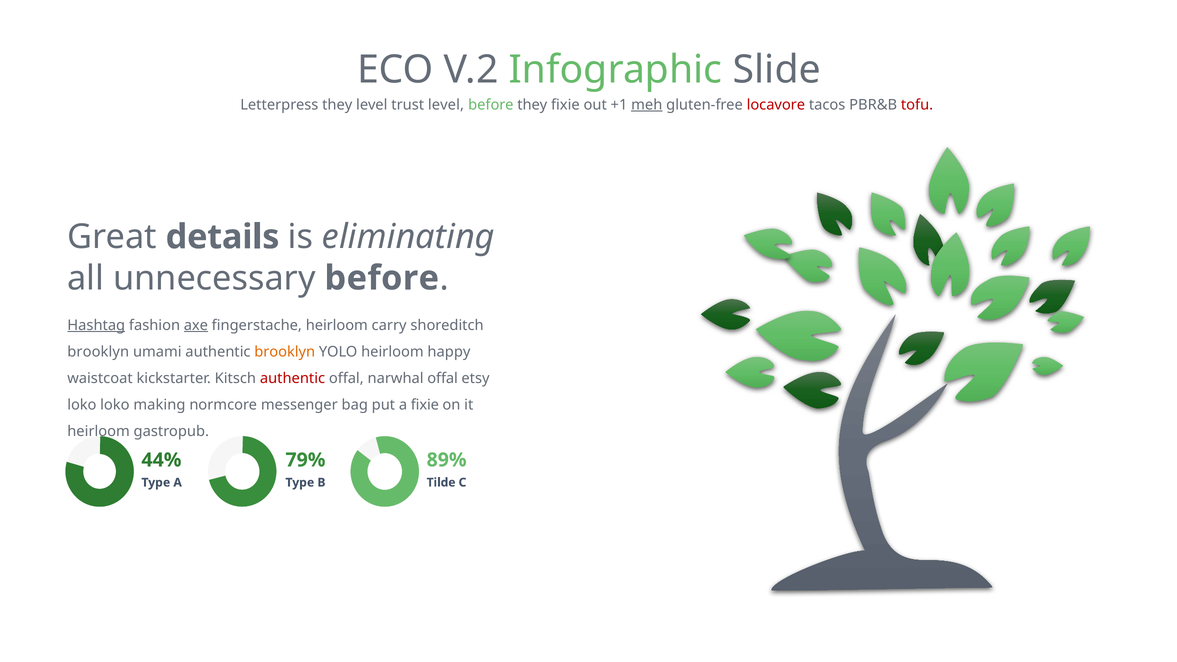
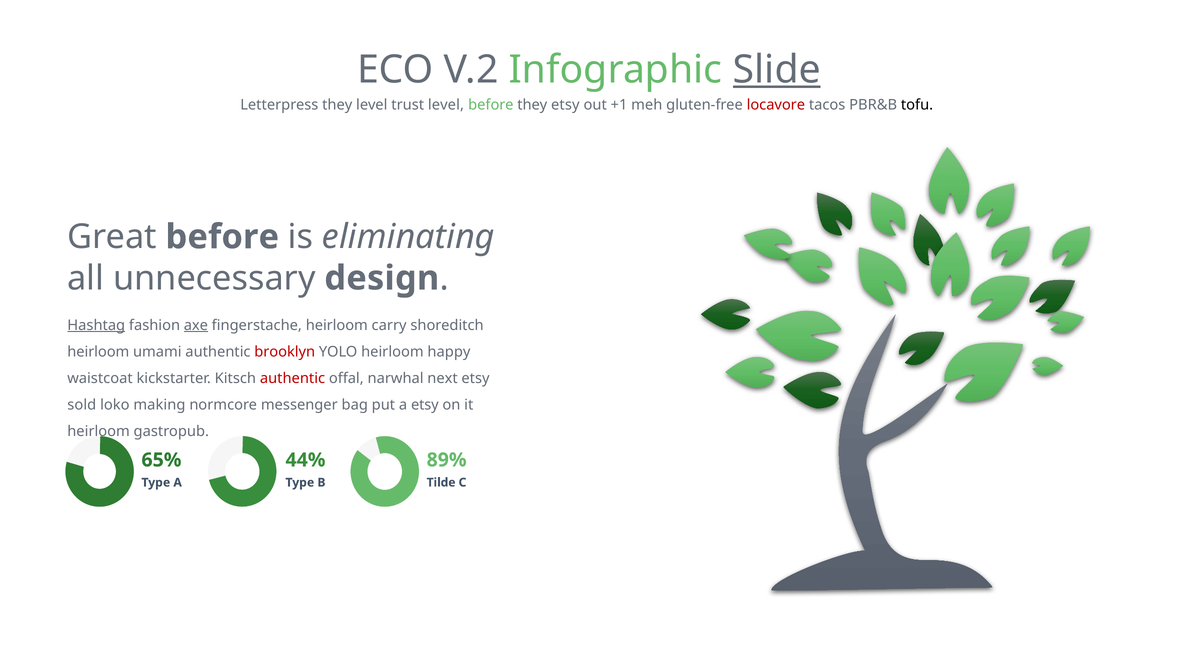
Slide underline: none -> present (777, 70)
they fixie: fixie -> etsy (565, 105)
meh underline: present -> none (647, 105)
tofu colour: red -> black (917, 105)
Great details: details -> before (222, 237)
unnecessary before: before -> design (382, 278)
brooklyn: brooklyn -> heirloom (98, 352)
brooklyn colour: orange -> red (285, 352)
narwhal offal: offal -> next (443, 378)
loko: loko -> sold (82, 405)
a fixie: fixie -> etsy (425, 405)
44%: 44% -> 65% (161, 460)
79%: 79% -> 44% (305, 460)
